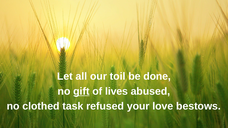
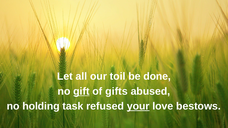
lives: lives -> gifts (116, 91)
clothed: clothed -> holding (41, 106)
your underline: none -> present (138, 106)
